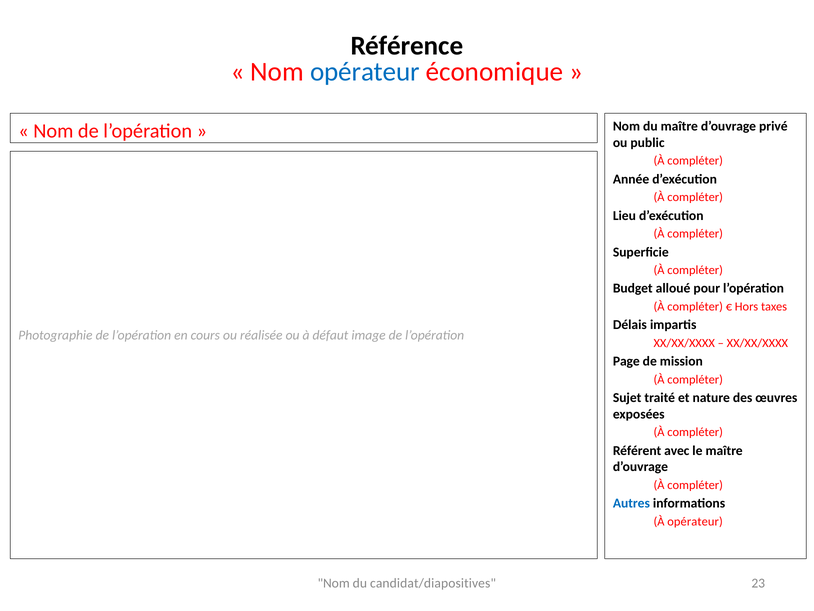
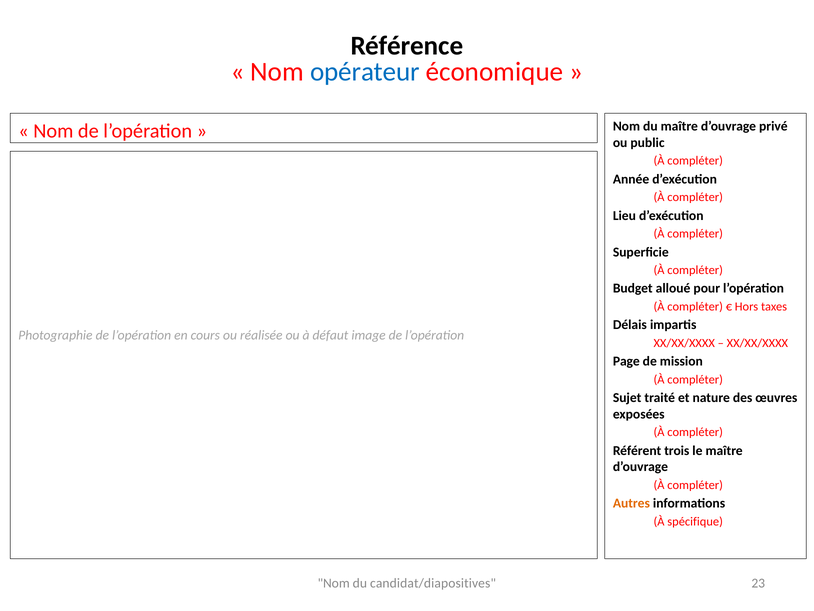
avec: avec -> trois (677, 450)
Autres colour: blue -> orange (631, 503)
À opérateur: opérateur -> spécifique (695, 521)
